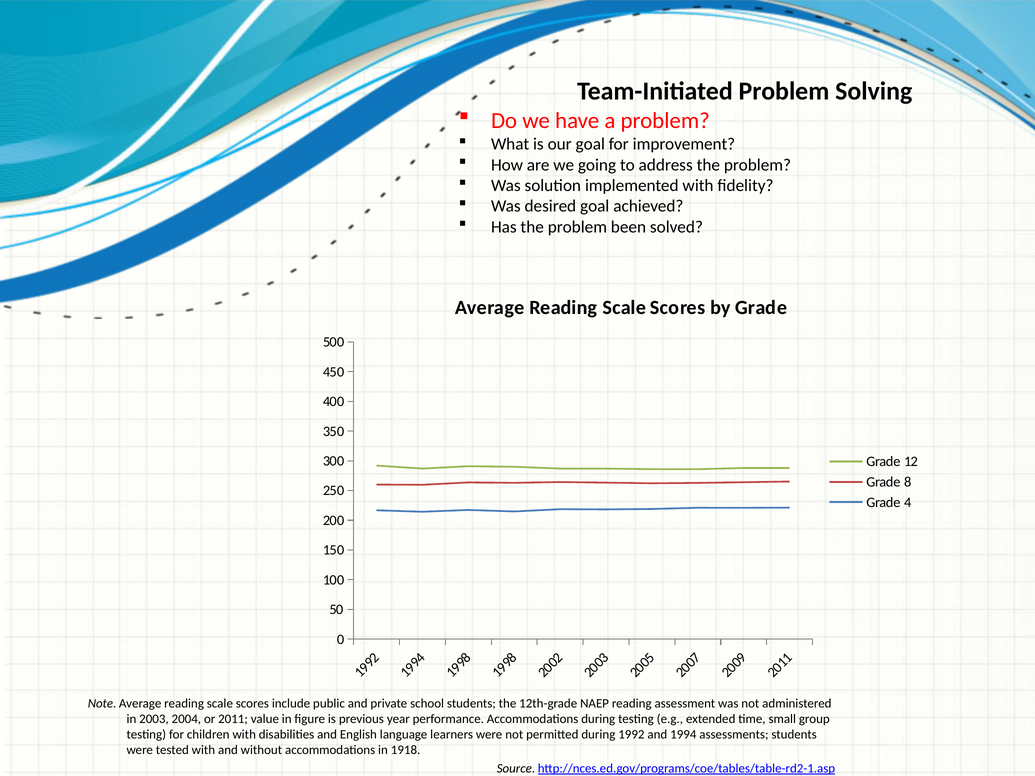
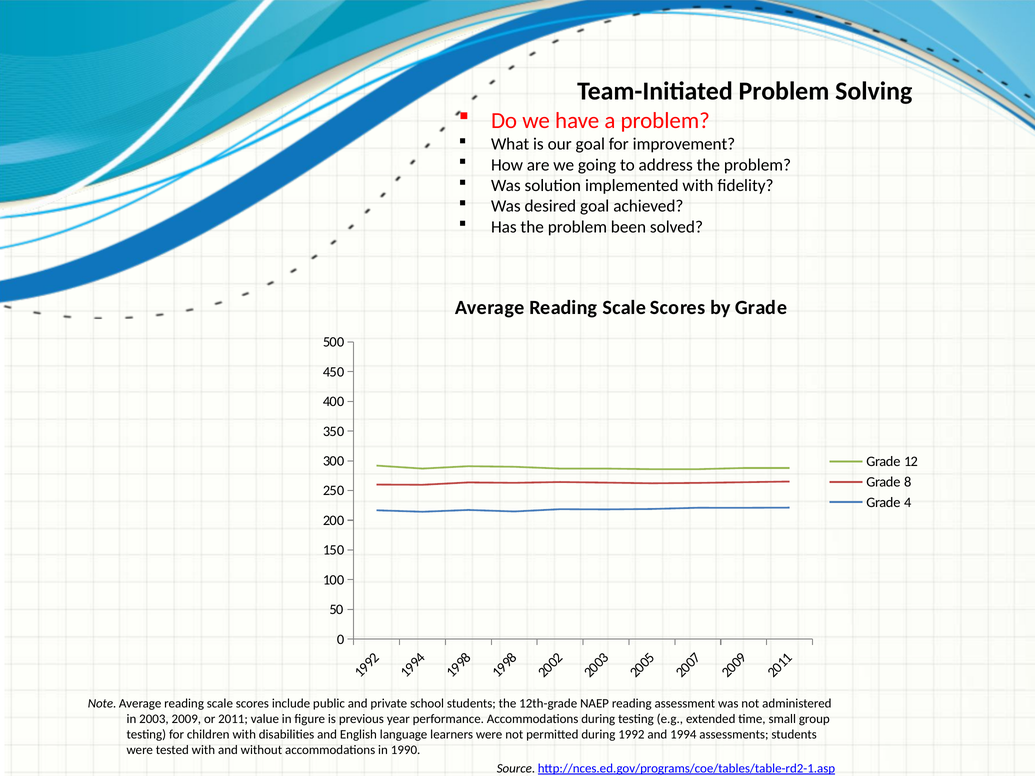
2004: 2004 -> 2009 (186, 719)
1918: 1918 -> 1990 (406, 750)
